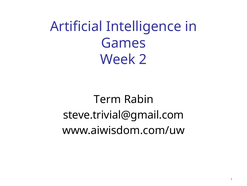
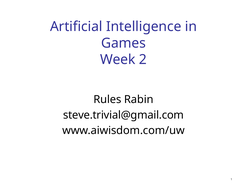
Term: Term -> Rules (107, 99)
